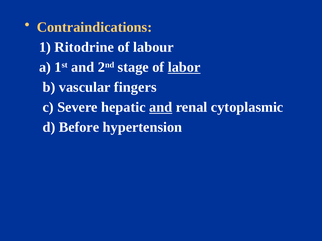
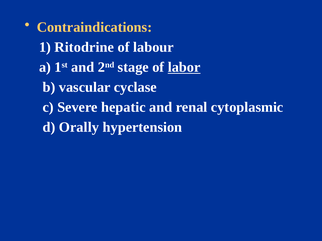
fingers: fingers -> cyclase (135, 87)
and underline: present -> none (161, 107)
Before: Before -> Orally (79, 128)
